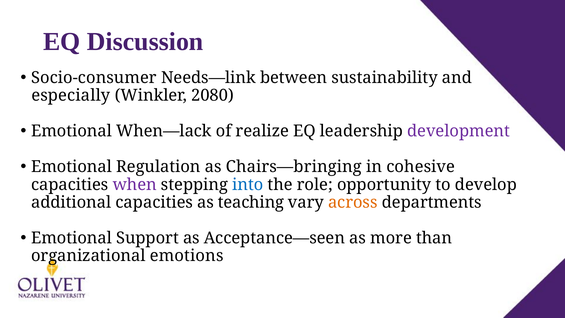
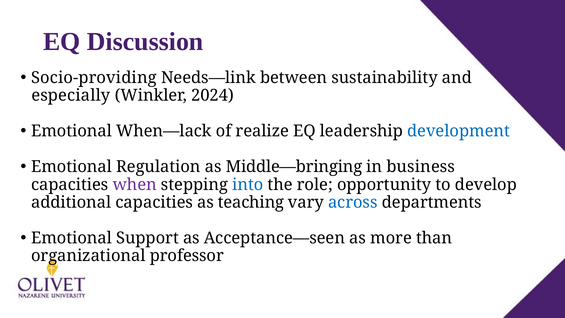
Socio-consumer: Socio-consumer -> Socio-providing (94, 78)
2080: 2080 -> 2024 (212, 95)
development colour: purple -> blue (459, 131)
Chairs—bringing: Chairs—bringing -> Middle—bringing (294, 167)
cohesive: cohesive -> business (421, 167)
across colour: orange -> blue (353, 202)
emotions: emotions -> professor (187, 256)
